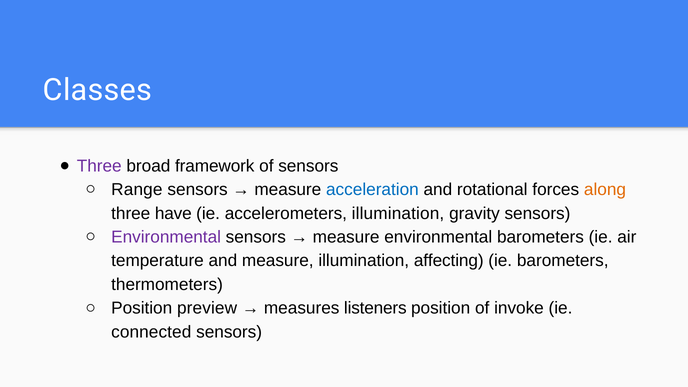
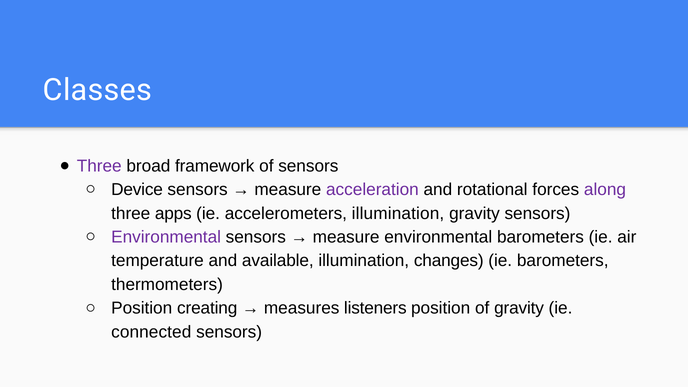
Range: Range -> Device (137, 190)
acceleration colour: blue -> purple (372, 190)
along colour: orange -> purple (605, 190)
have: have -> apps (173, 213)
and measure: measure -> available (278, 261)
affecting: affecting -> changes (449, 261)
preview: preview -> creating (207, 308)
of invoke: invoke -> gravity (519, 308)
